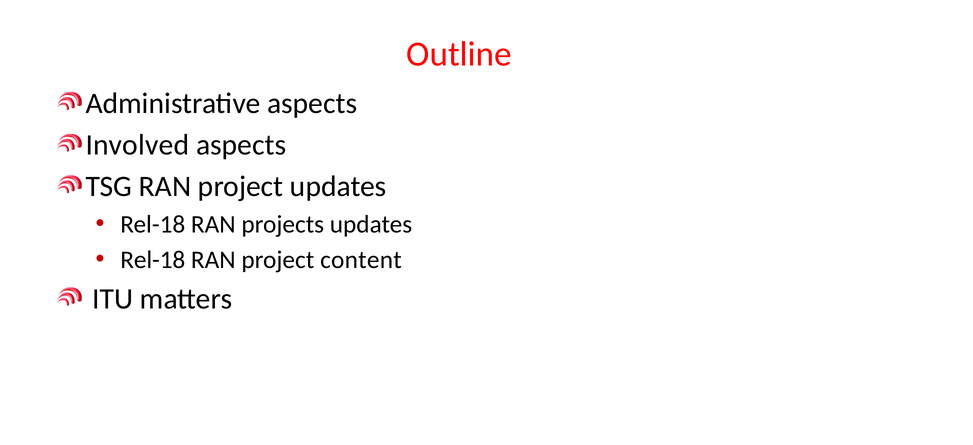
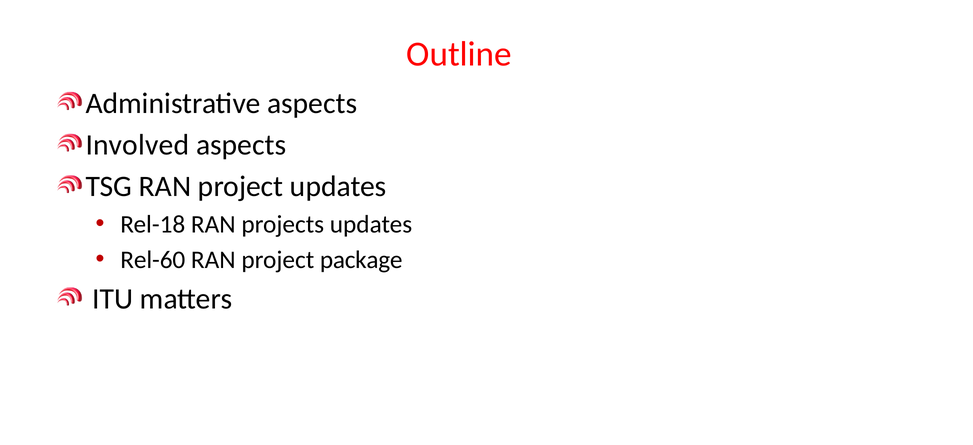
Rel-18: Rel-18 -> Rel-60 (153, 260)
content: content -> package (361, 260)
